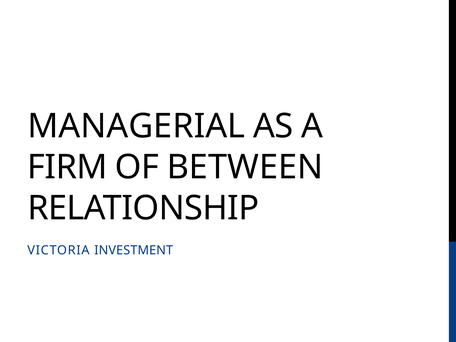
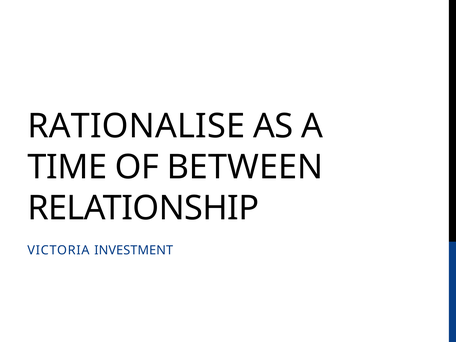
MANAGERIAL: MANAGERIAL -> RATIONALISE (136, 126)
FIRM: FIRM -> TIME (67, 167)
